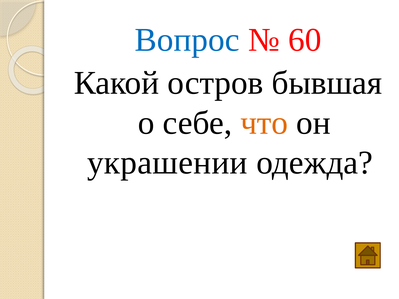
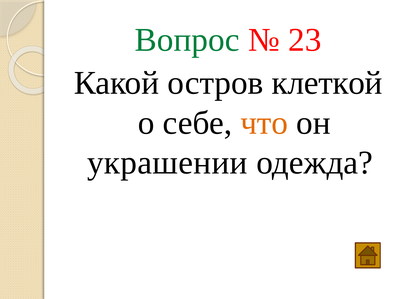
Вопрос colour: blue -> green (187, 40)
60: 60 -> 23 (305, 40)
бывшая: бывшая -> клеткой (327, 83)
